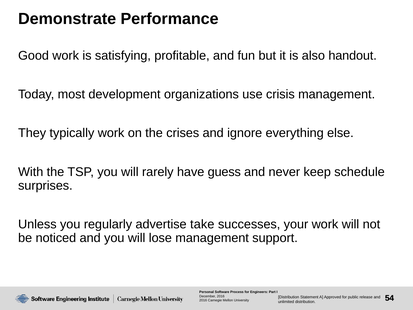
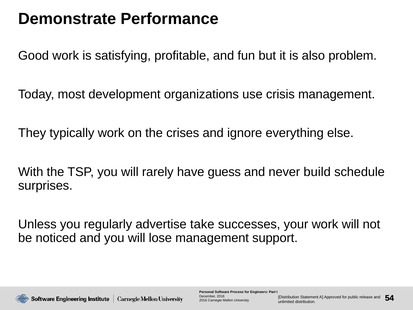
handout: handout -> problem (353, 56)
keep: keep -> build (317, 172)
